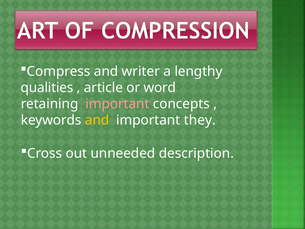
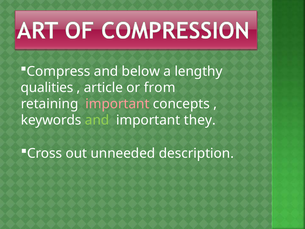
writer: writer -> below (141, 71)
word: word -> from (160, 88)
and colour: yellow -> light green (97, 120)
